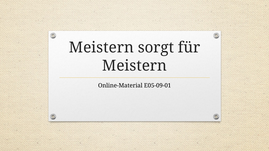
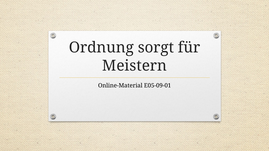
Meistern: Meistern -> Ordnung (101, 48)
